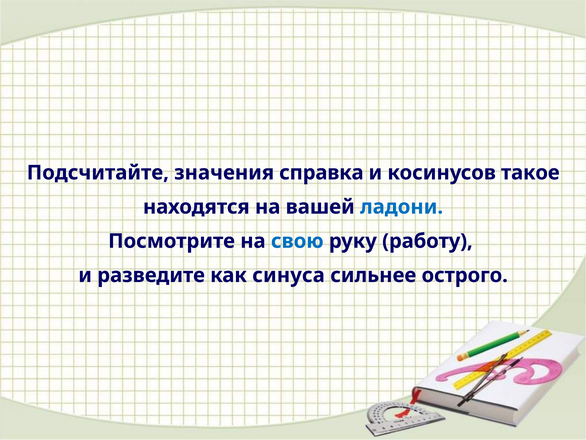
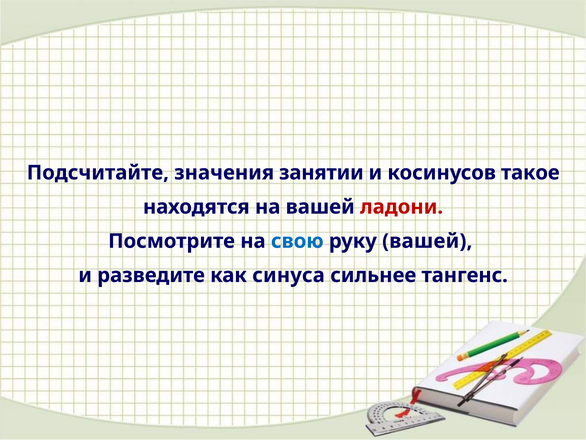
справка: справка -> занятии (321, 172)
ладони colour: blue -> red (402, 207)
руку работу: работу -> вашей (427, 241)
острого: острого -> тангенс (465, 275)
